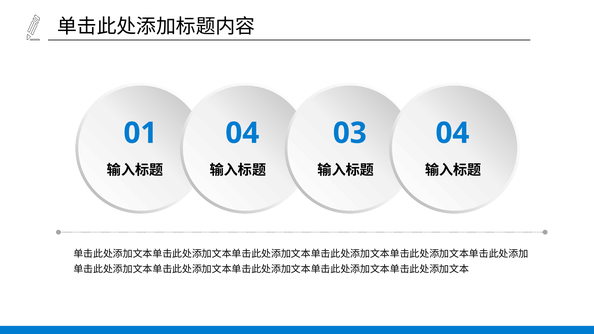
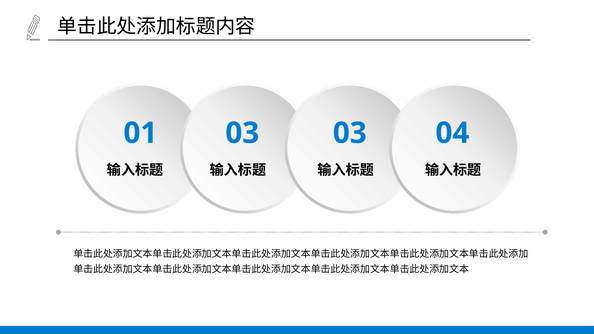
01 04: 04 -> 03 (242, 133)
